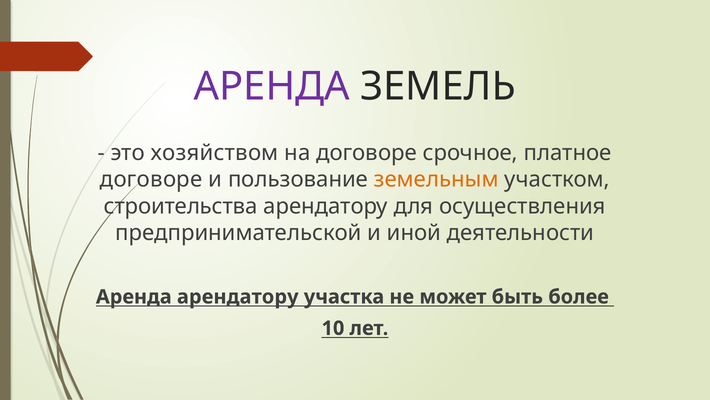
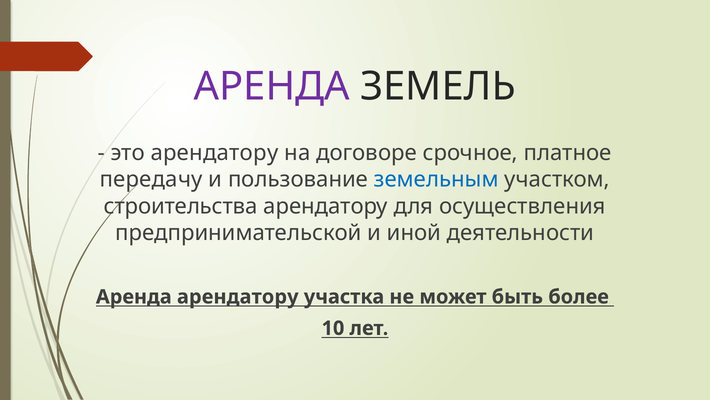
это хозяйством: хозяйством -> арендатору (215, 153)
договоре: договоре -> передачу (151, 179)
земельным colour: orange -> blue (436, 179)
